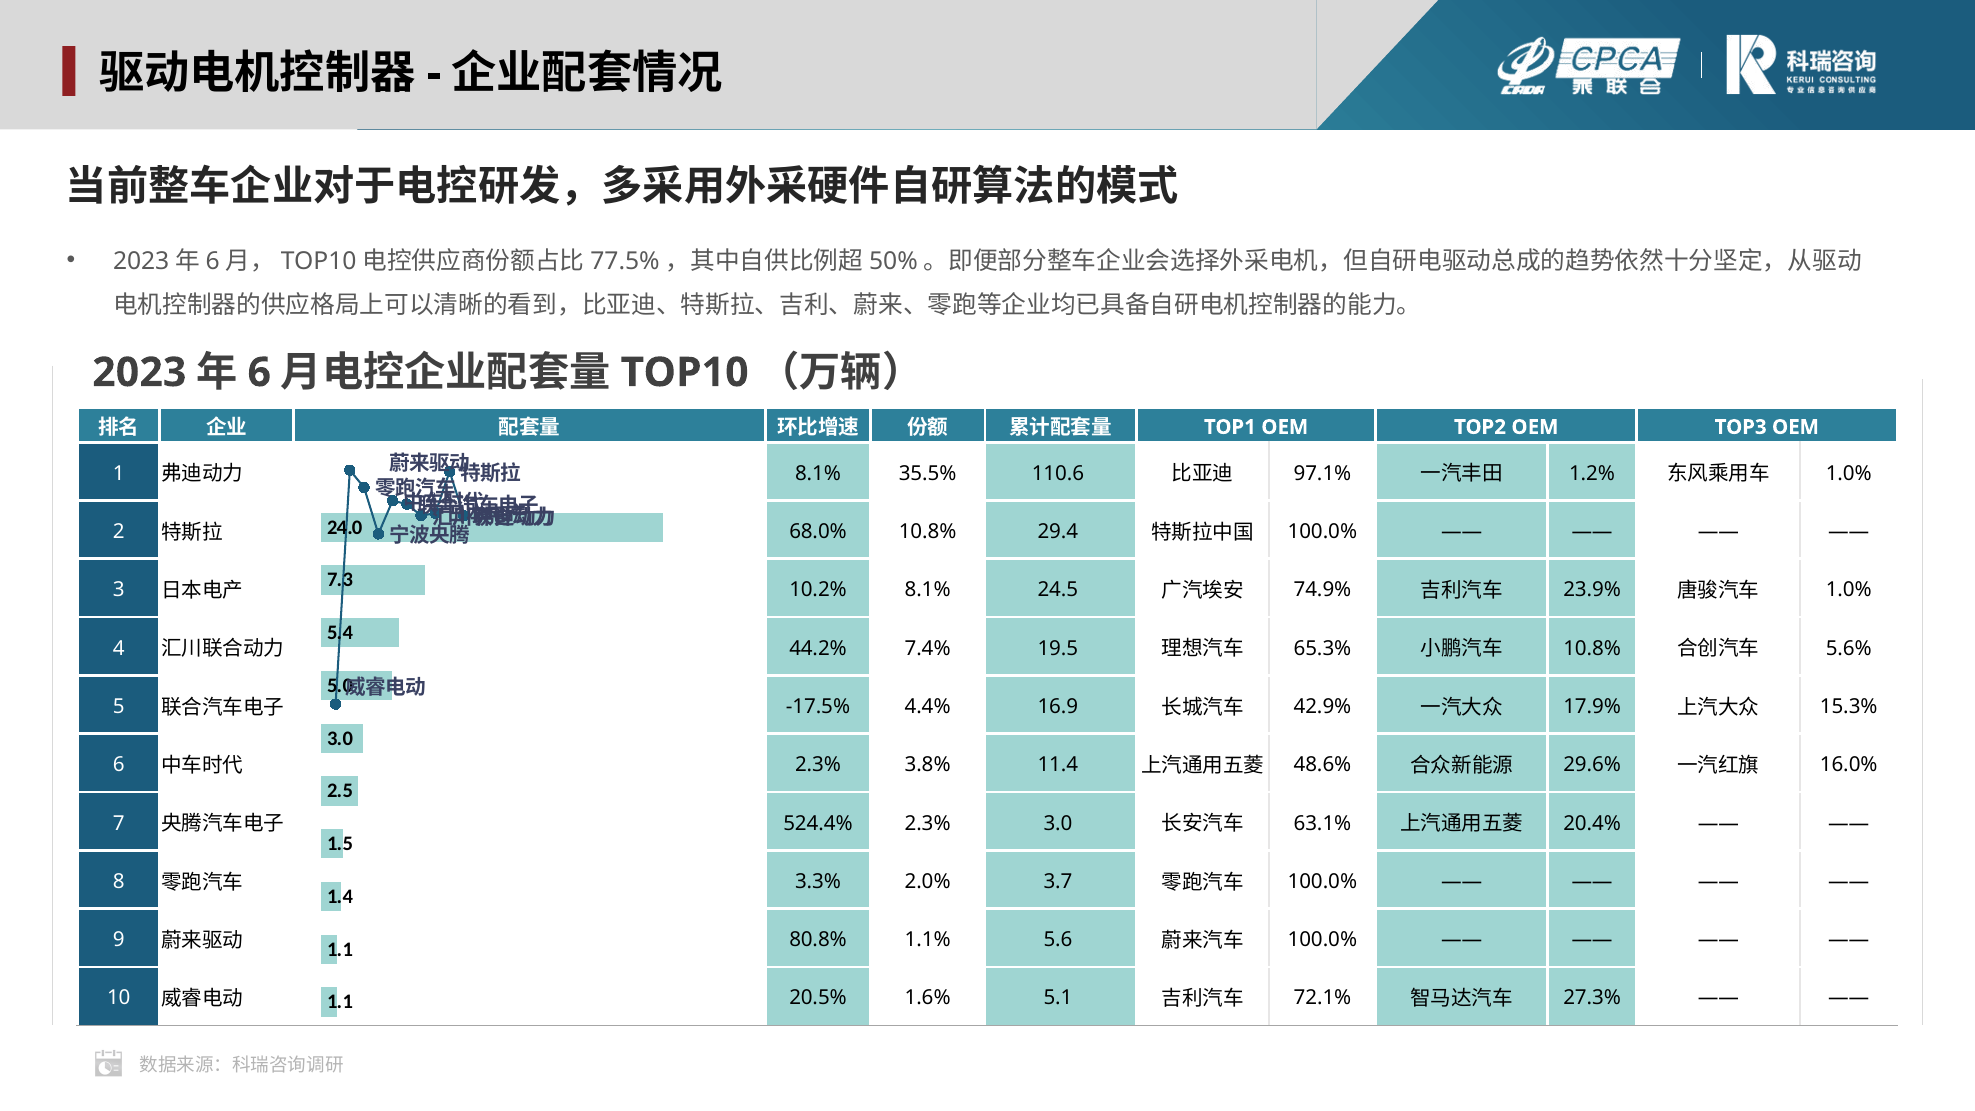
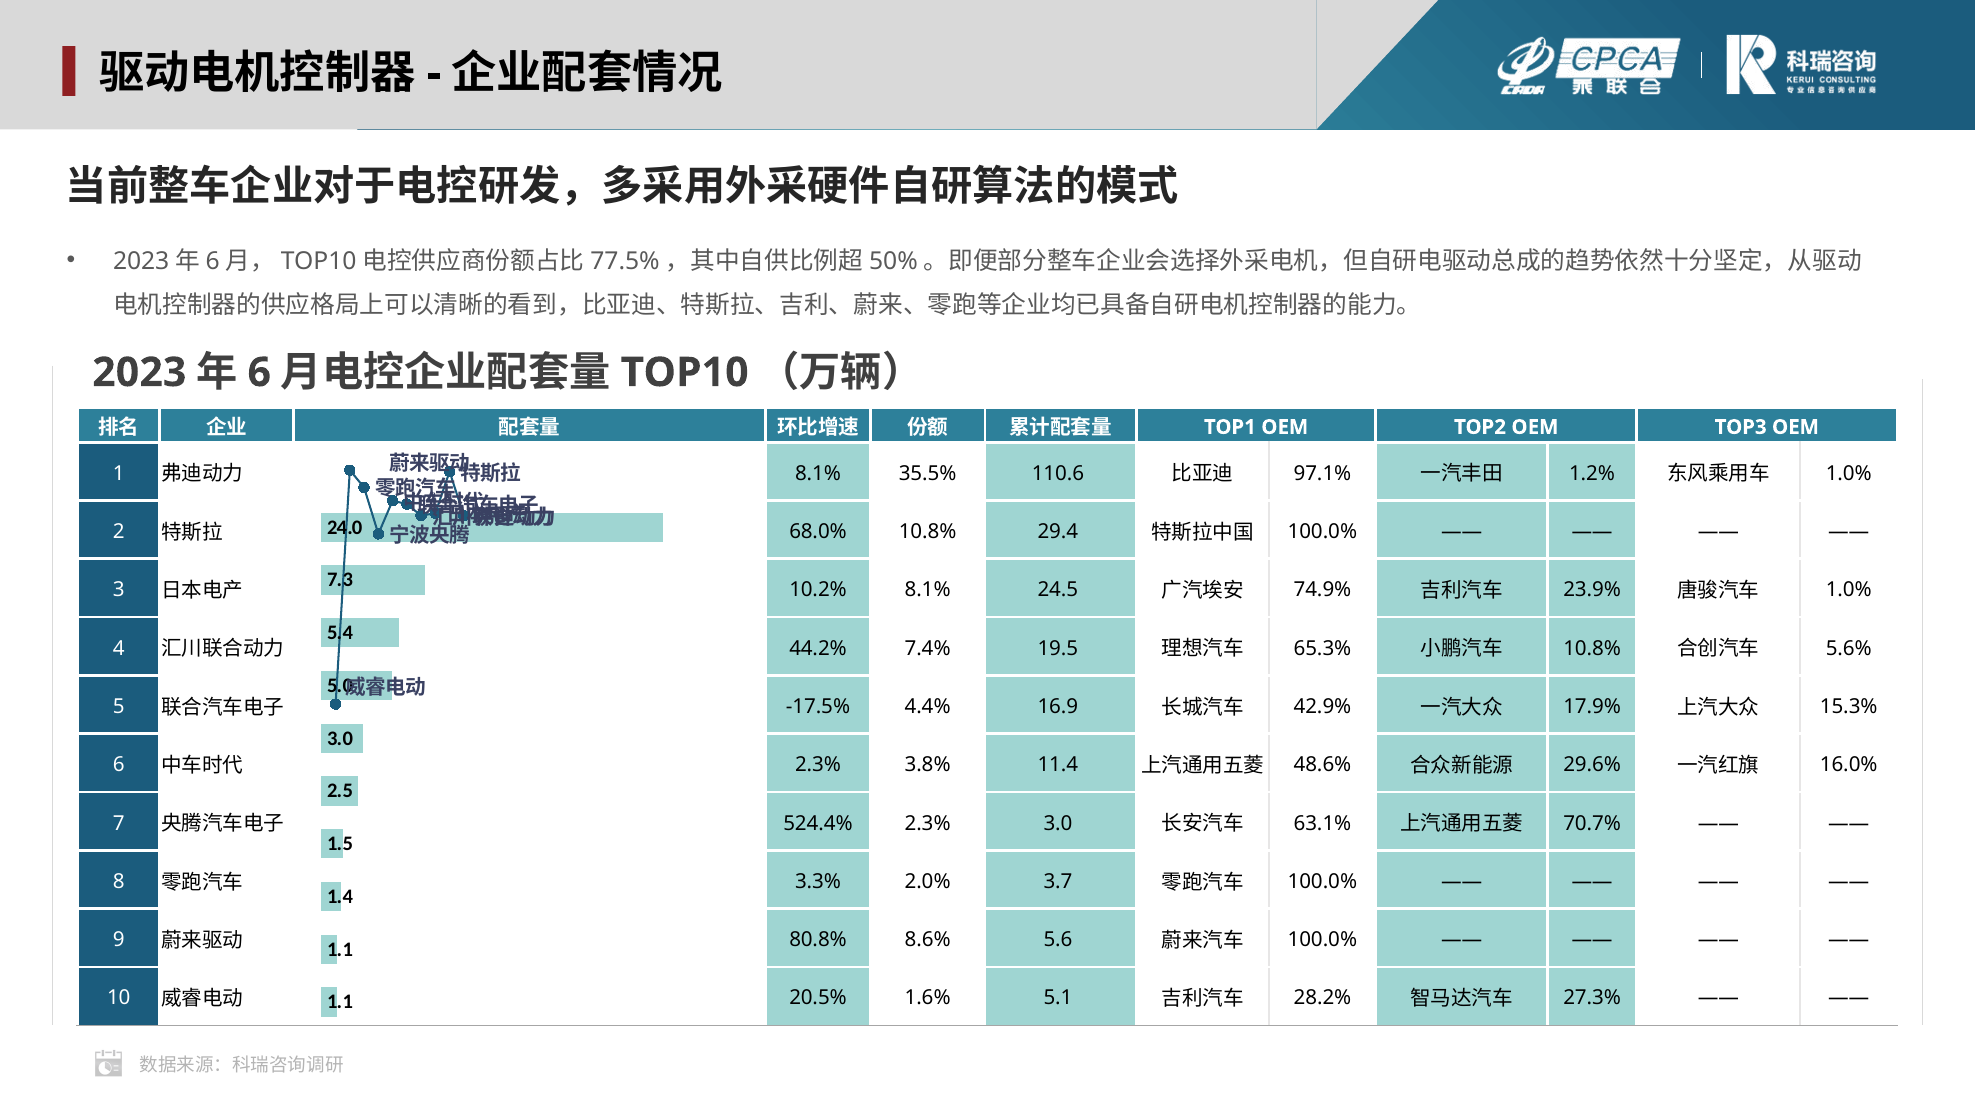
20.4%: 20.4% -> 70.7% (1592, 823)
1.1%: 1.1% -> 8.6% (928, 940)
72.1%: 72.1% -> 28.2% (1323, 998)
